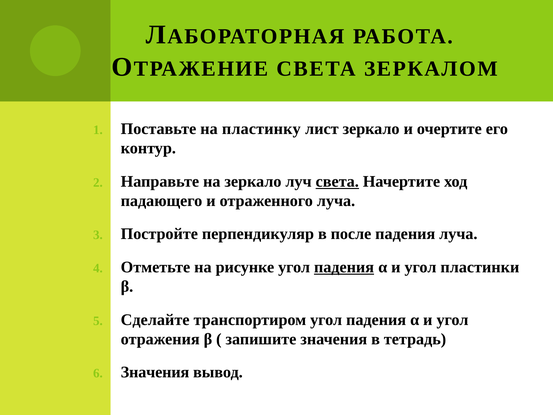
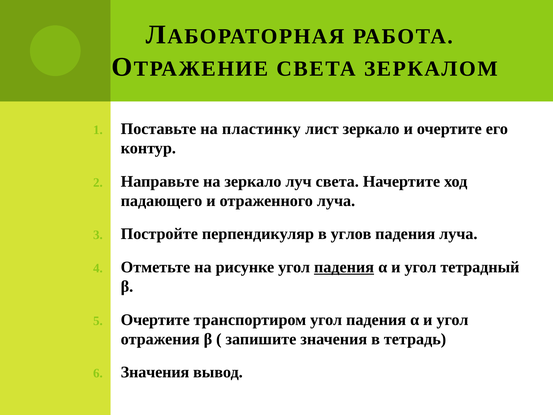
света underline: present -> none (337, 181)
после: после -> углов (351, 234)
пластинки: пластинки -> тетрадный (480, 267)
Сделайте: Сделайте -> Очертите (155, 320)
